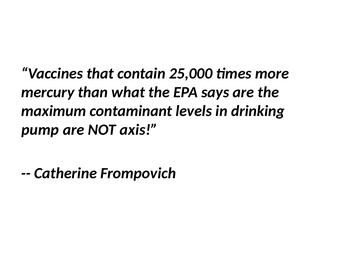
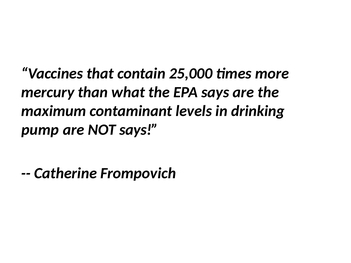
NOT axis: axis -> says (139, 130)
